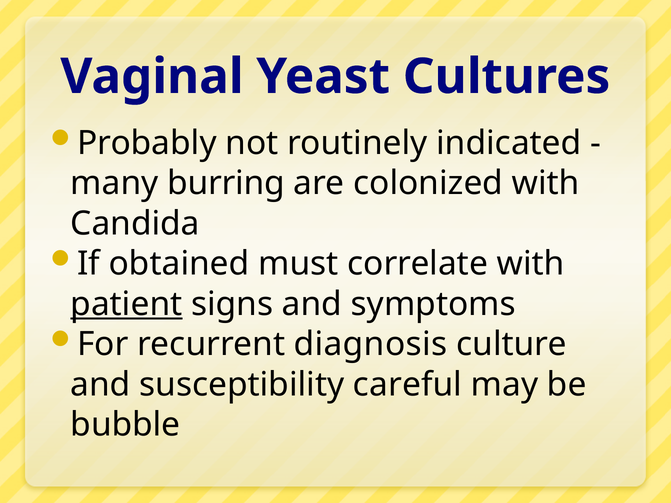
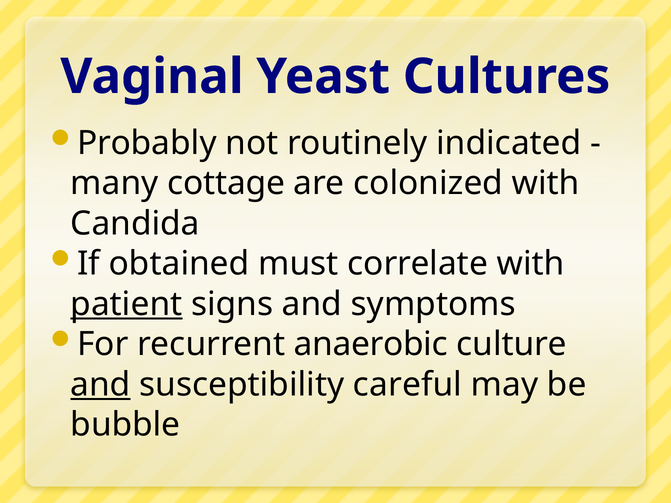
burring: burring -> cottage (226, 183)
diagnosis: diagnosis -> anaerobic (371, 345)
and underline: none -> present (101, 385)
